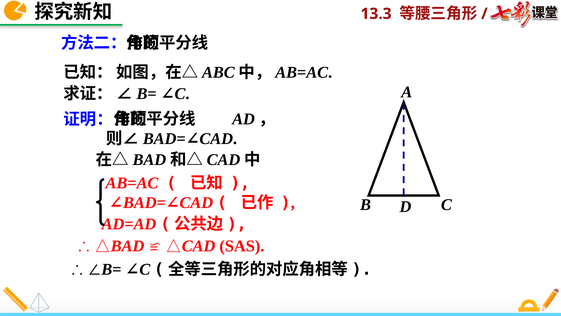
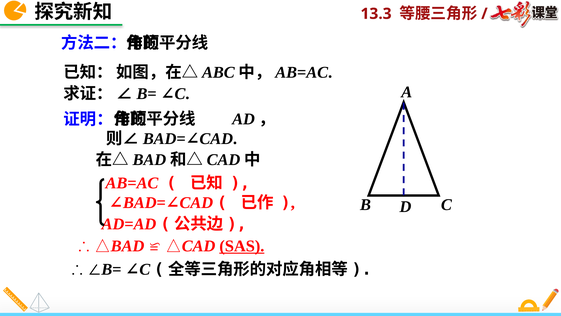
SAS underline: none -> present (242, 246)
